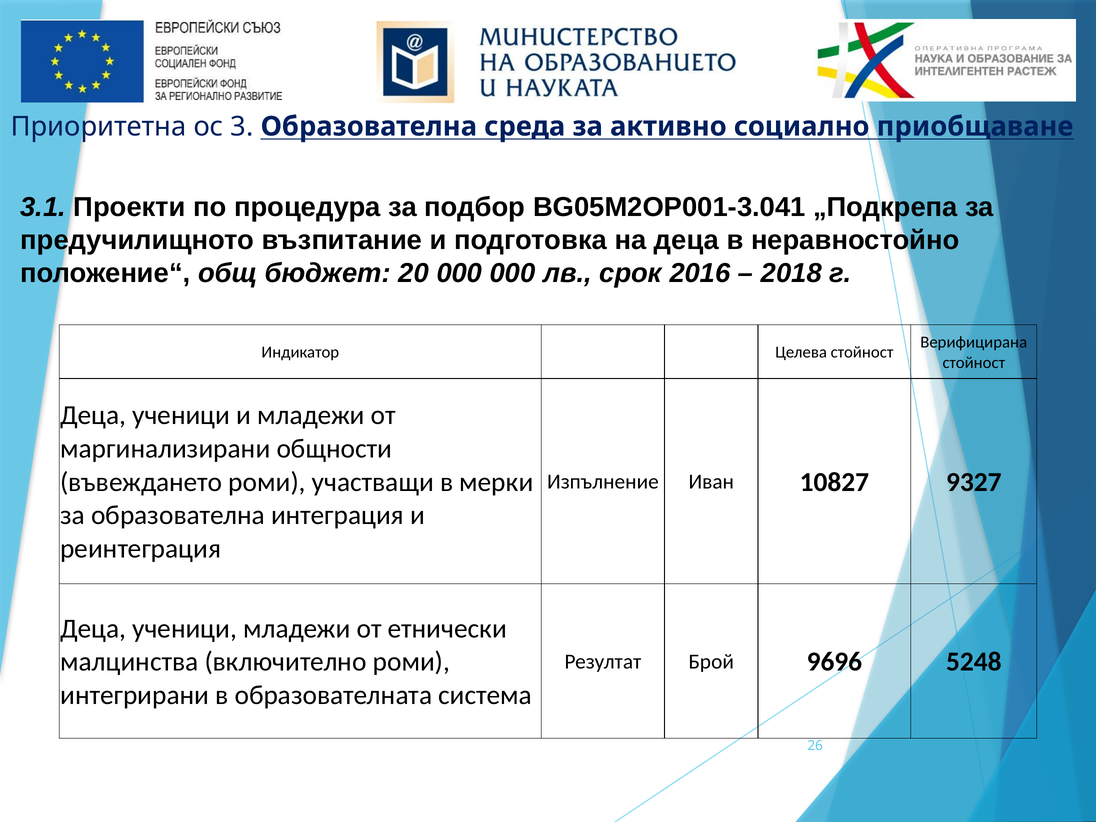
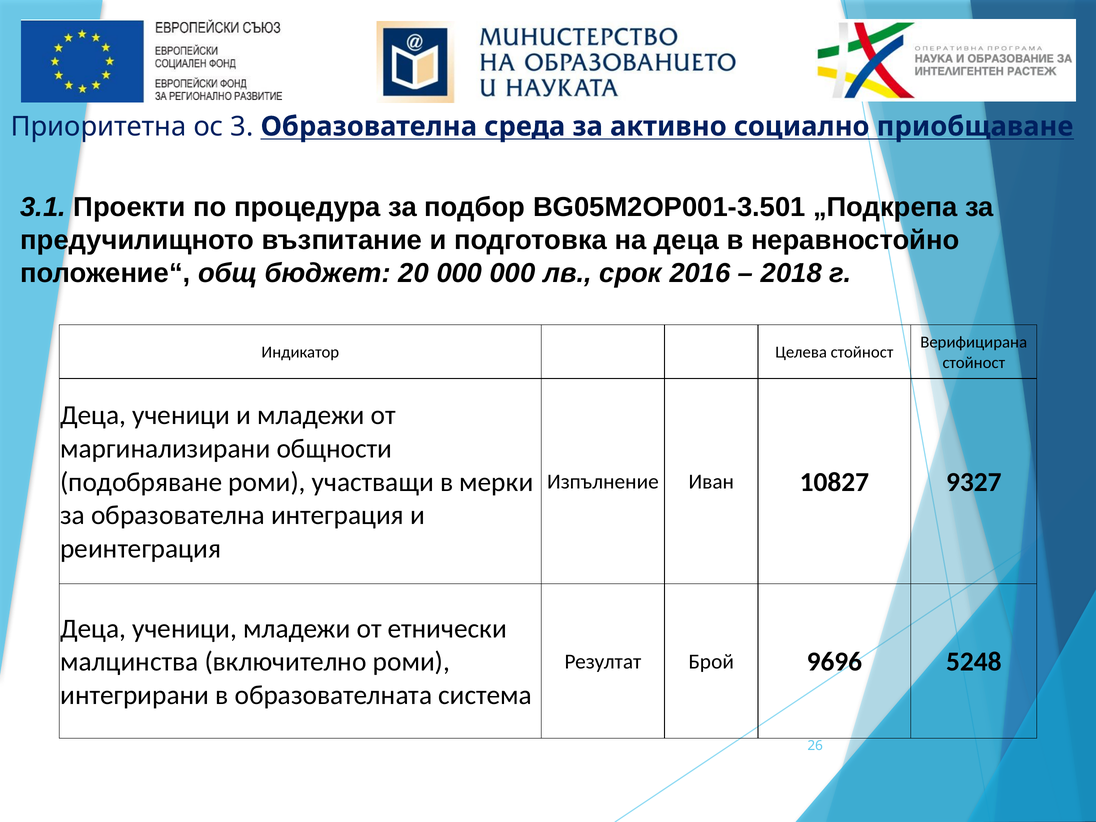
BG05M2OP001-3.041: BG05M2OP001-3.041 -> BG05M2OP001-3.501 (669, 207)
въвеждането: въвеждането -> подобряване (141, 482)
